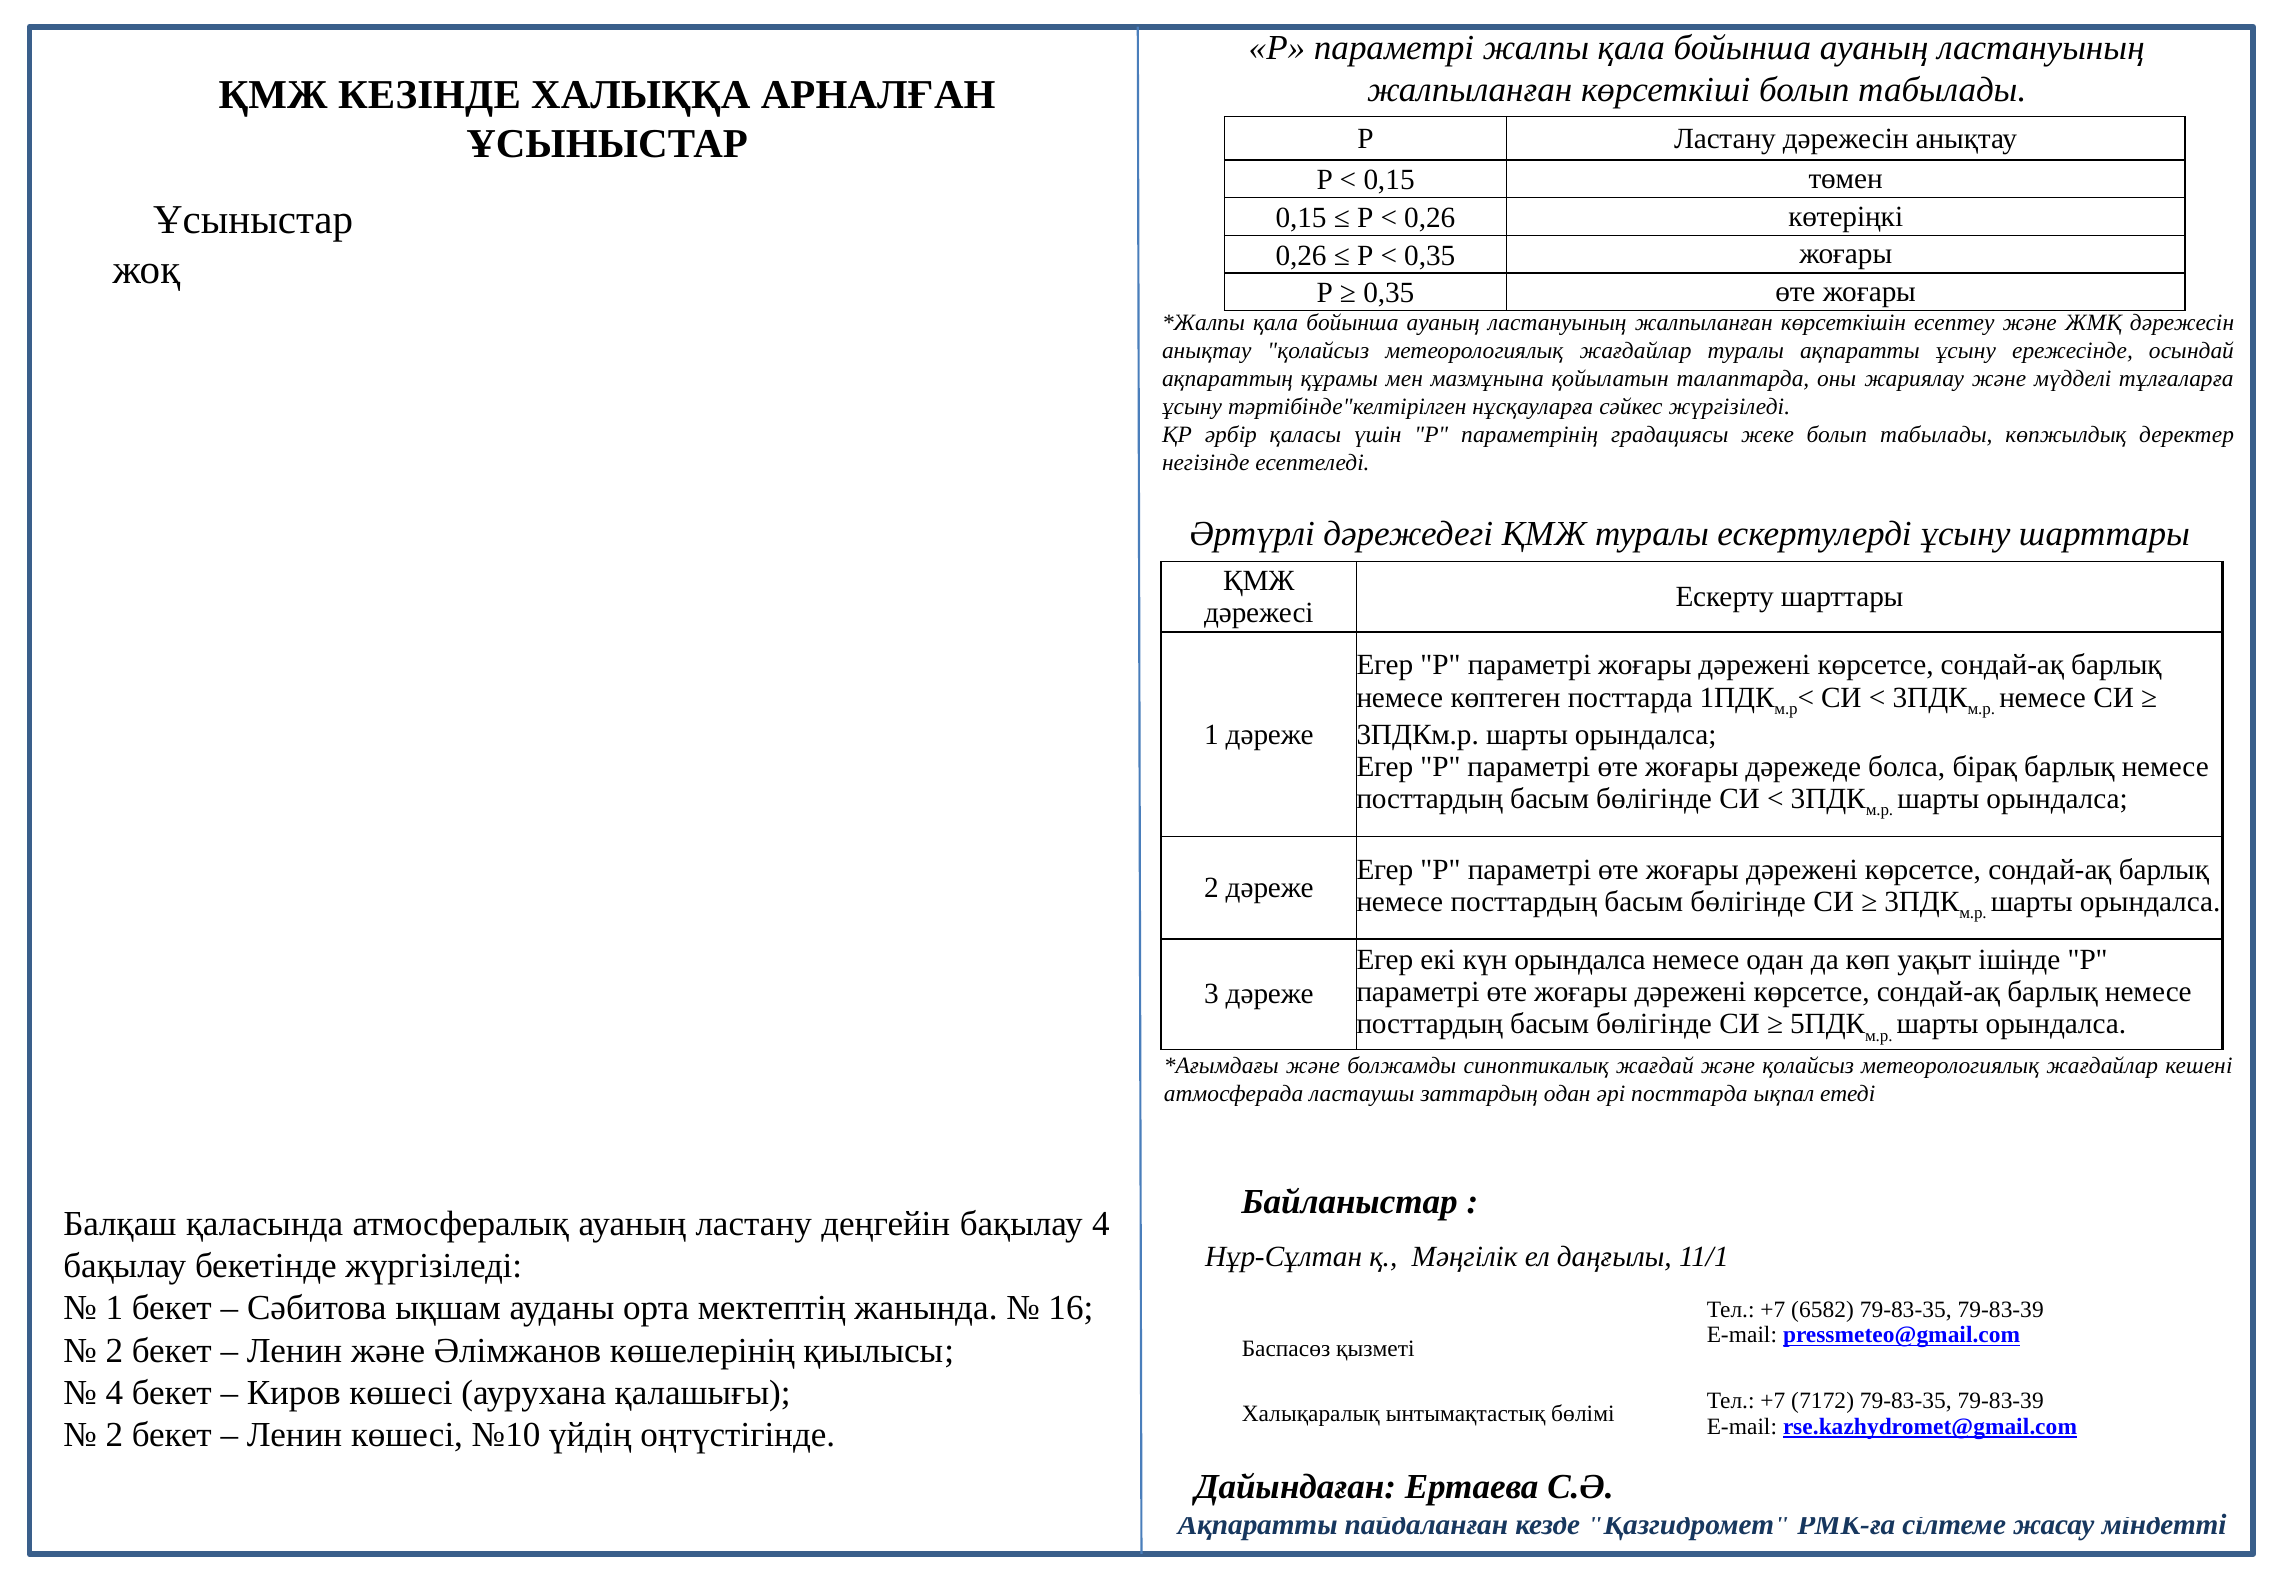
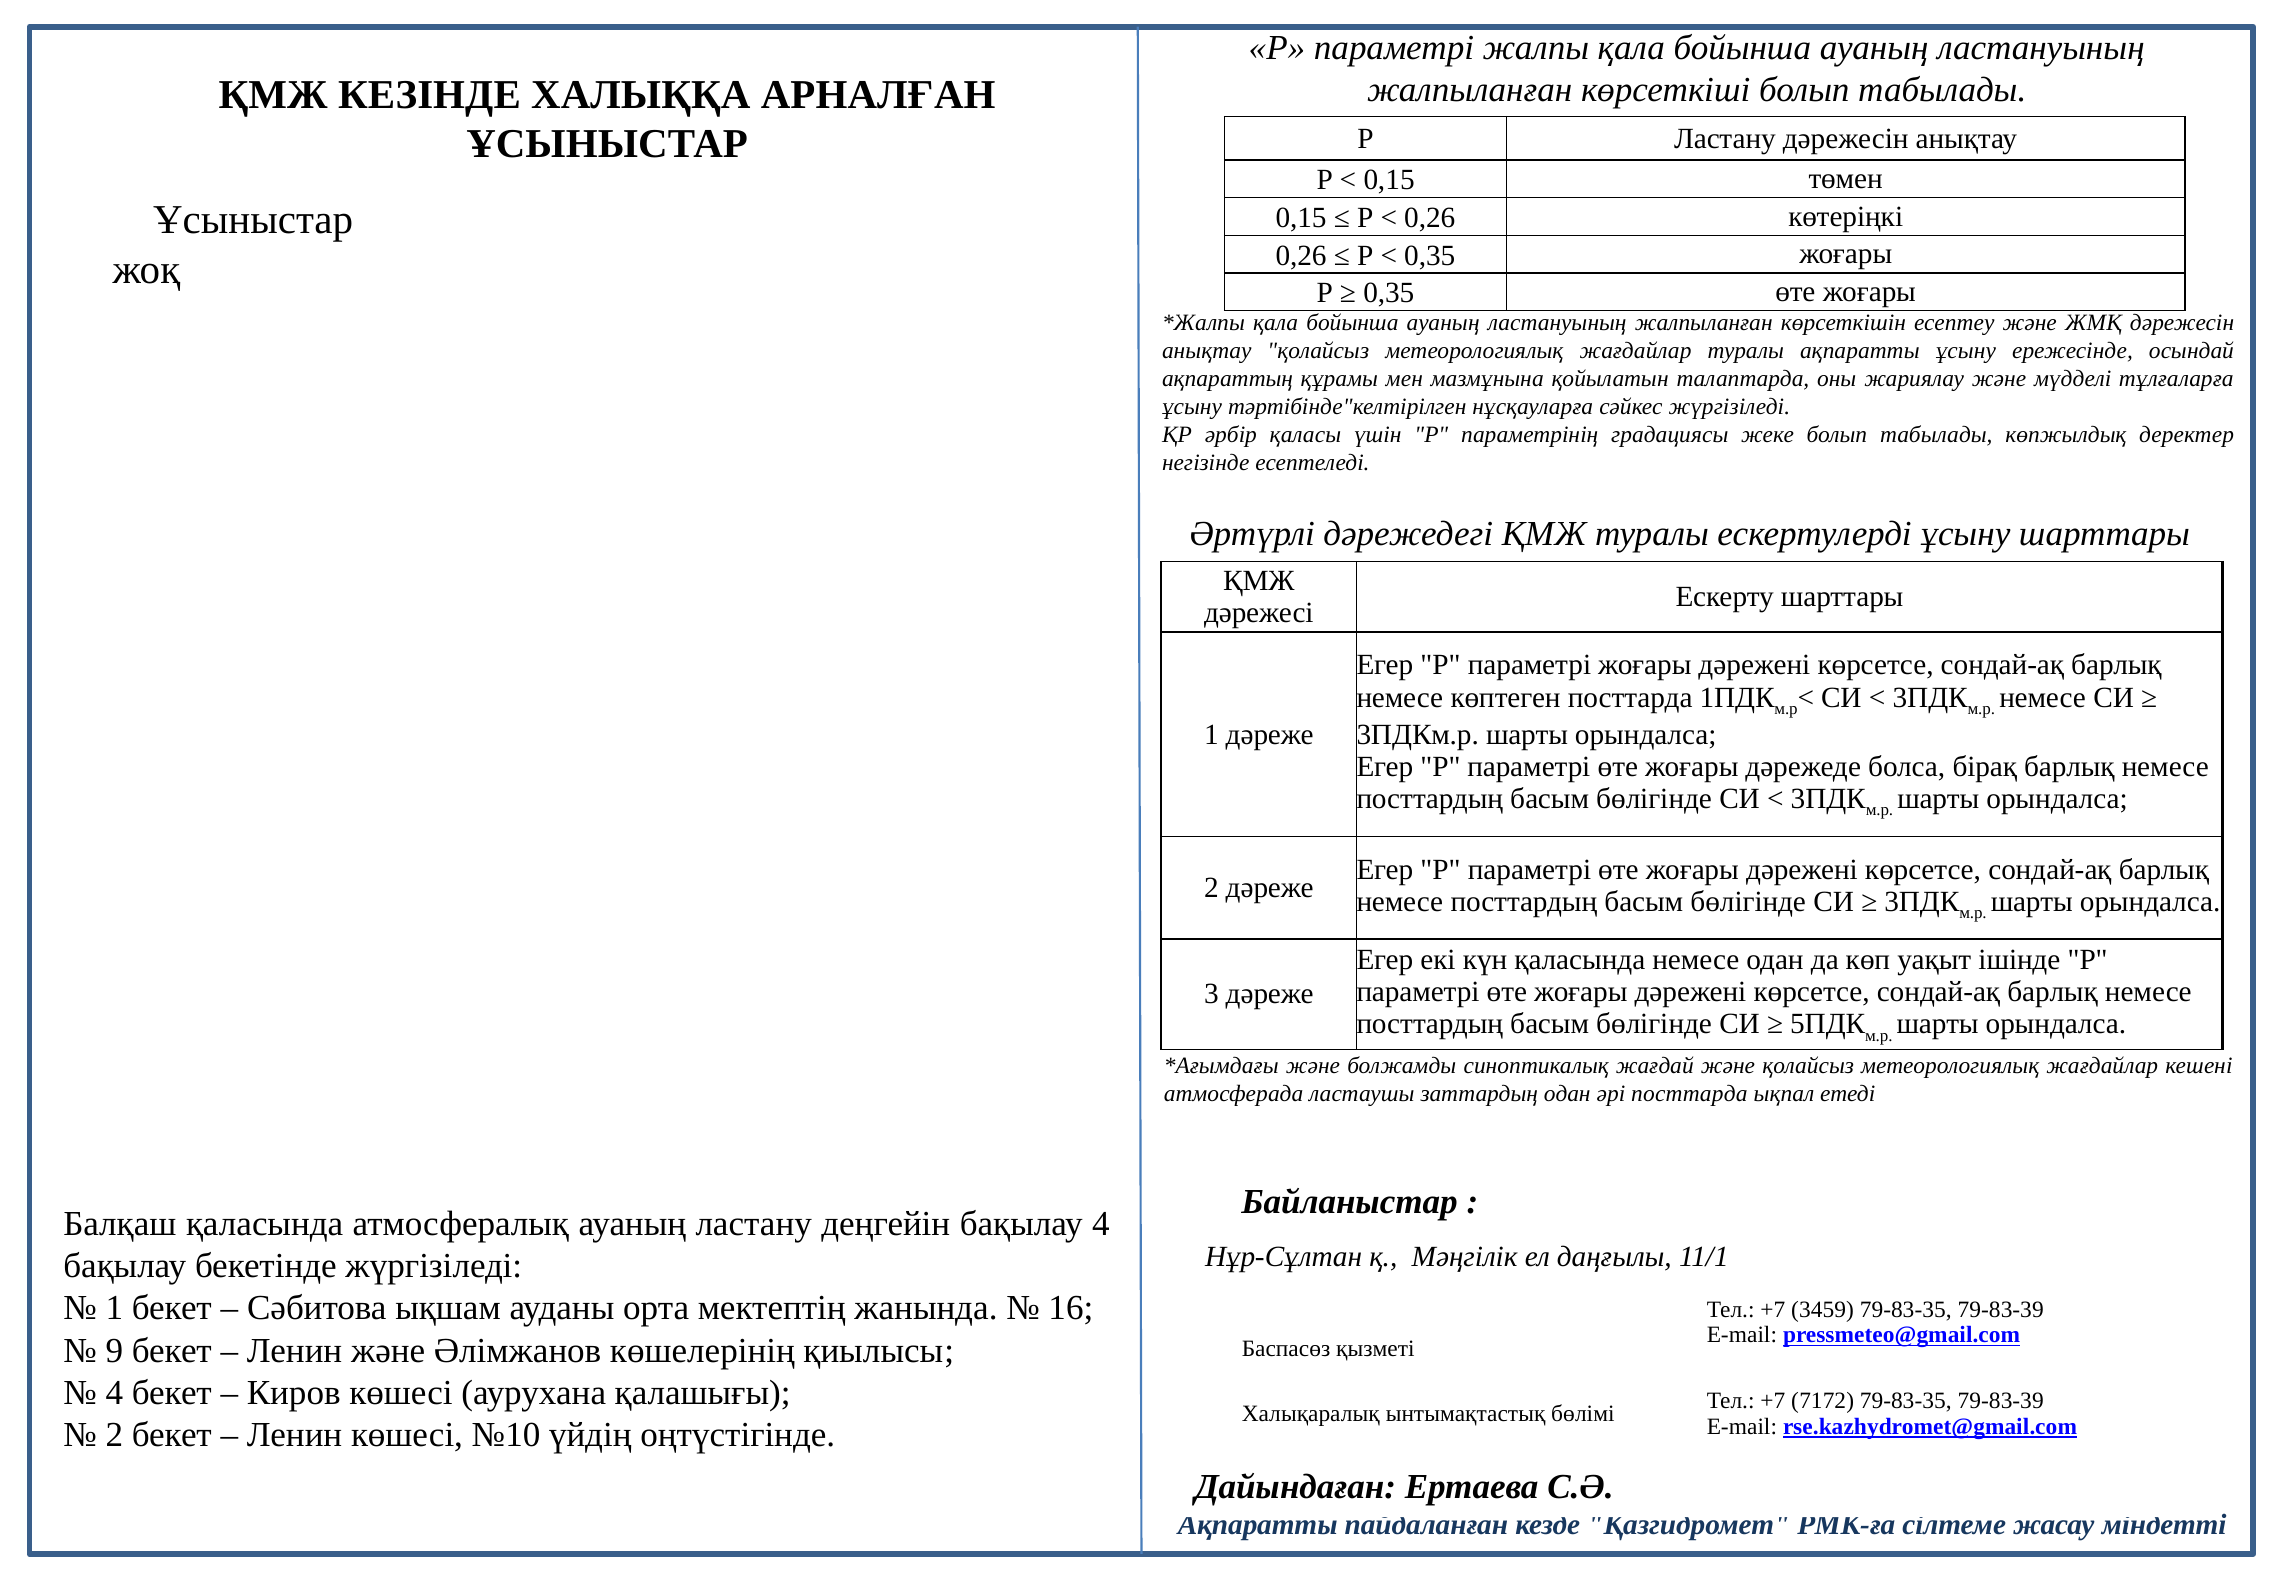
күн орындалса: орындалса -> қаласында (1580, 959)
6582: 6582 -> 3459 (1823, 1309)
2: 2 -> 9 (114, 1350)
